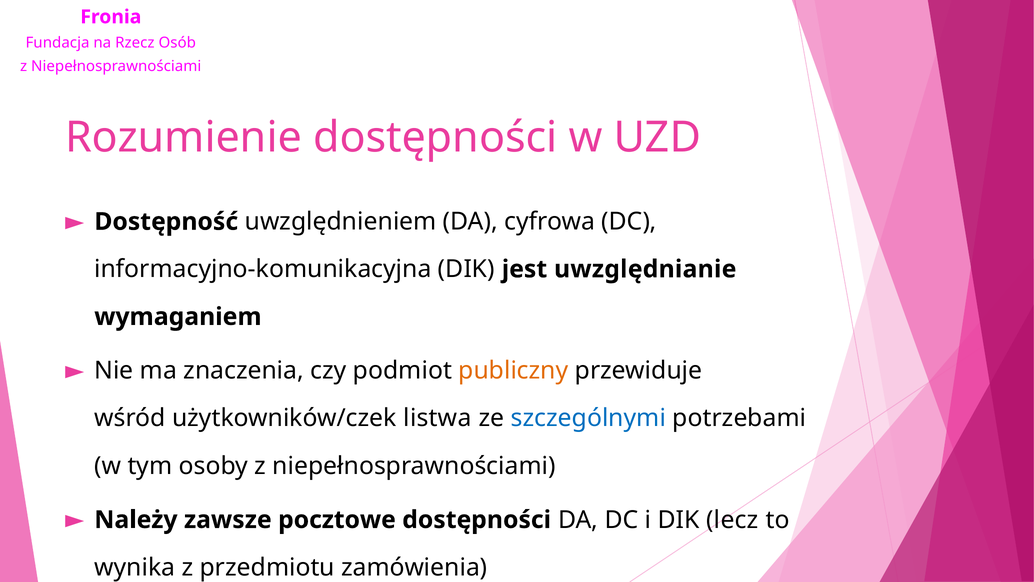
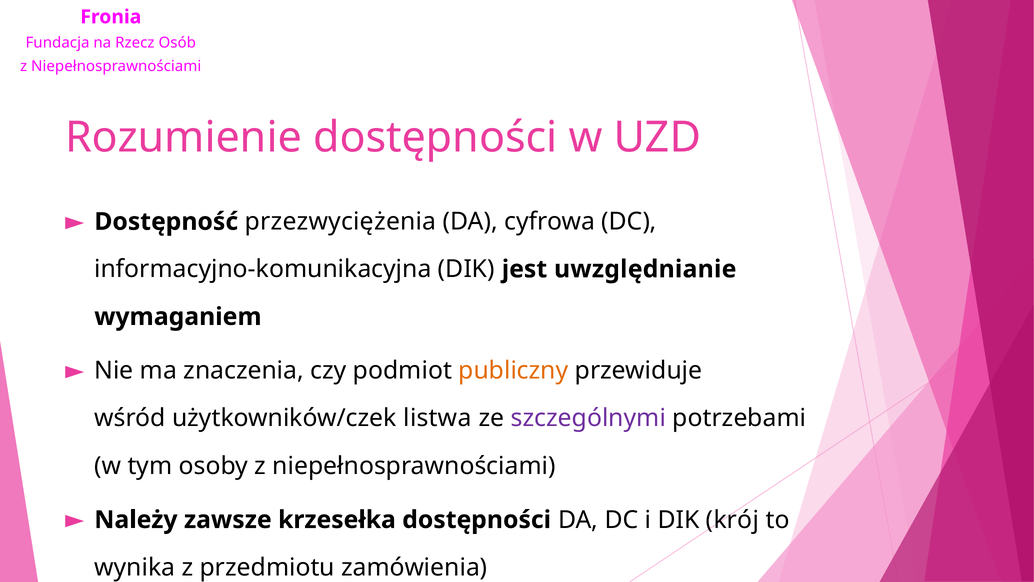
uwzględnieniem: uwzględnieniem -> przezwyciężenia (341, 222)
szczególnymi colour: blue -> purple (588, 418)
pocztowe: pocztowe -> krzesełka (337, 519)
lecz: lecz -> krój (732, 519)
